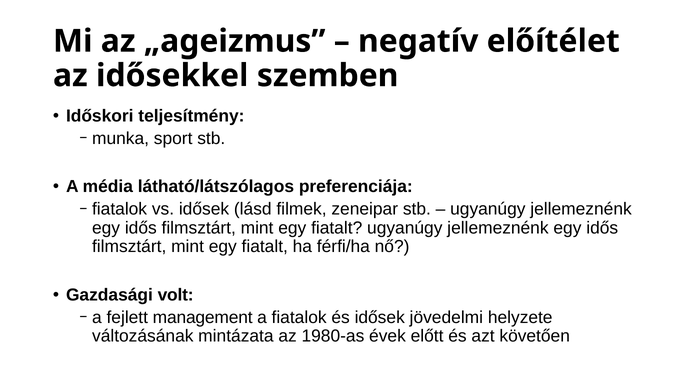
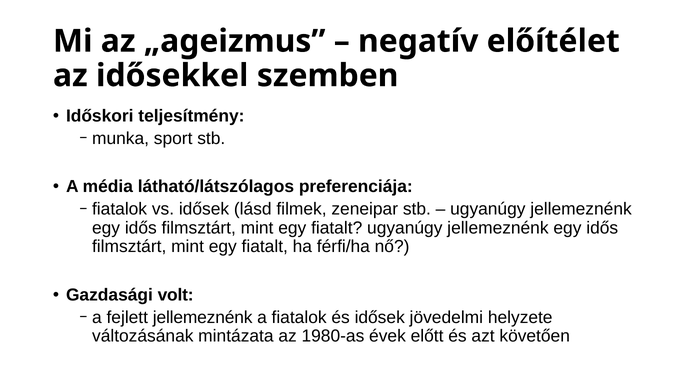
fejlett management: management -> jellemeznénk (203, 317)
